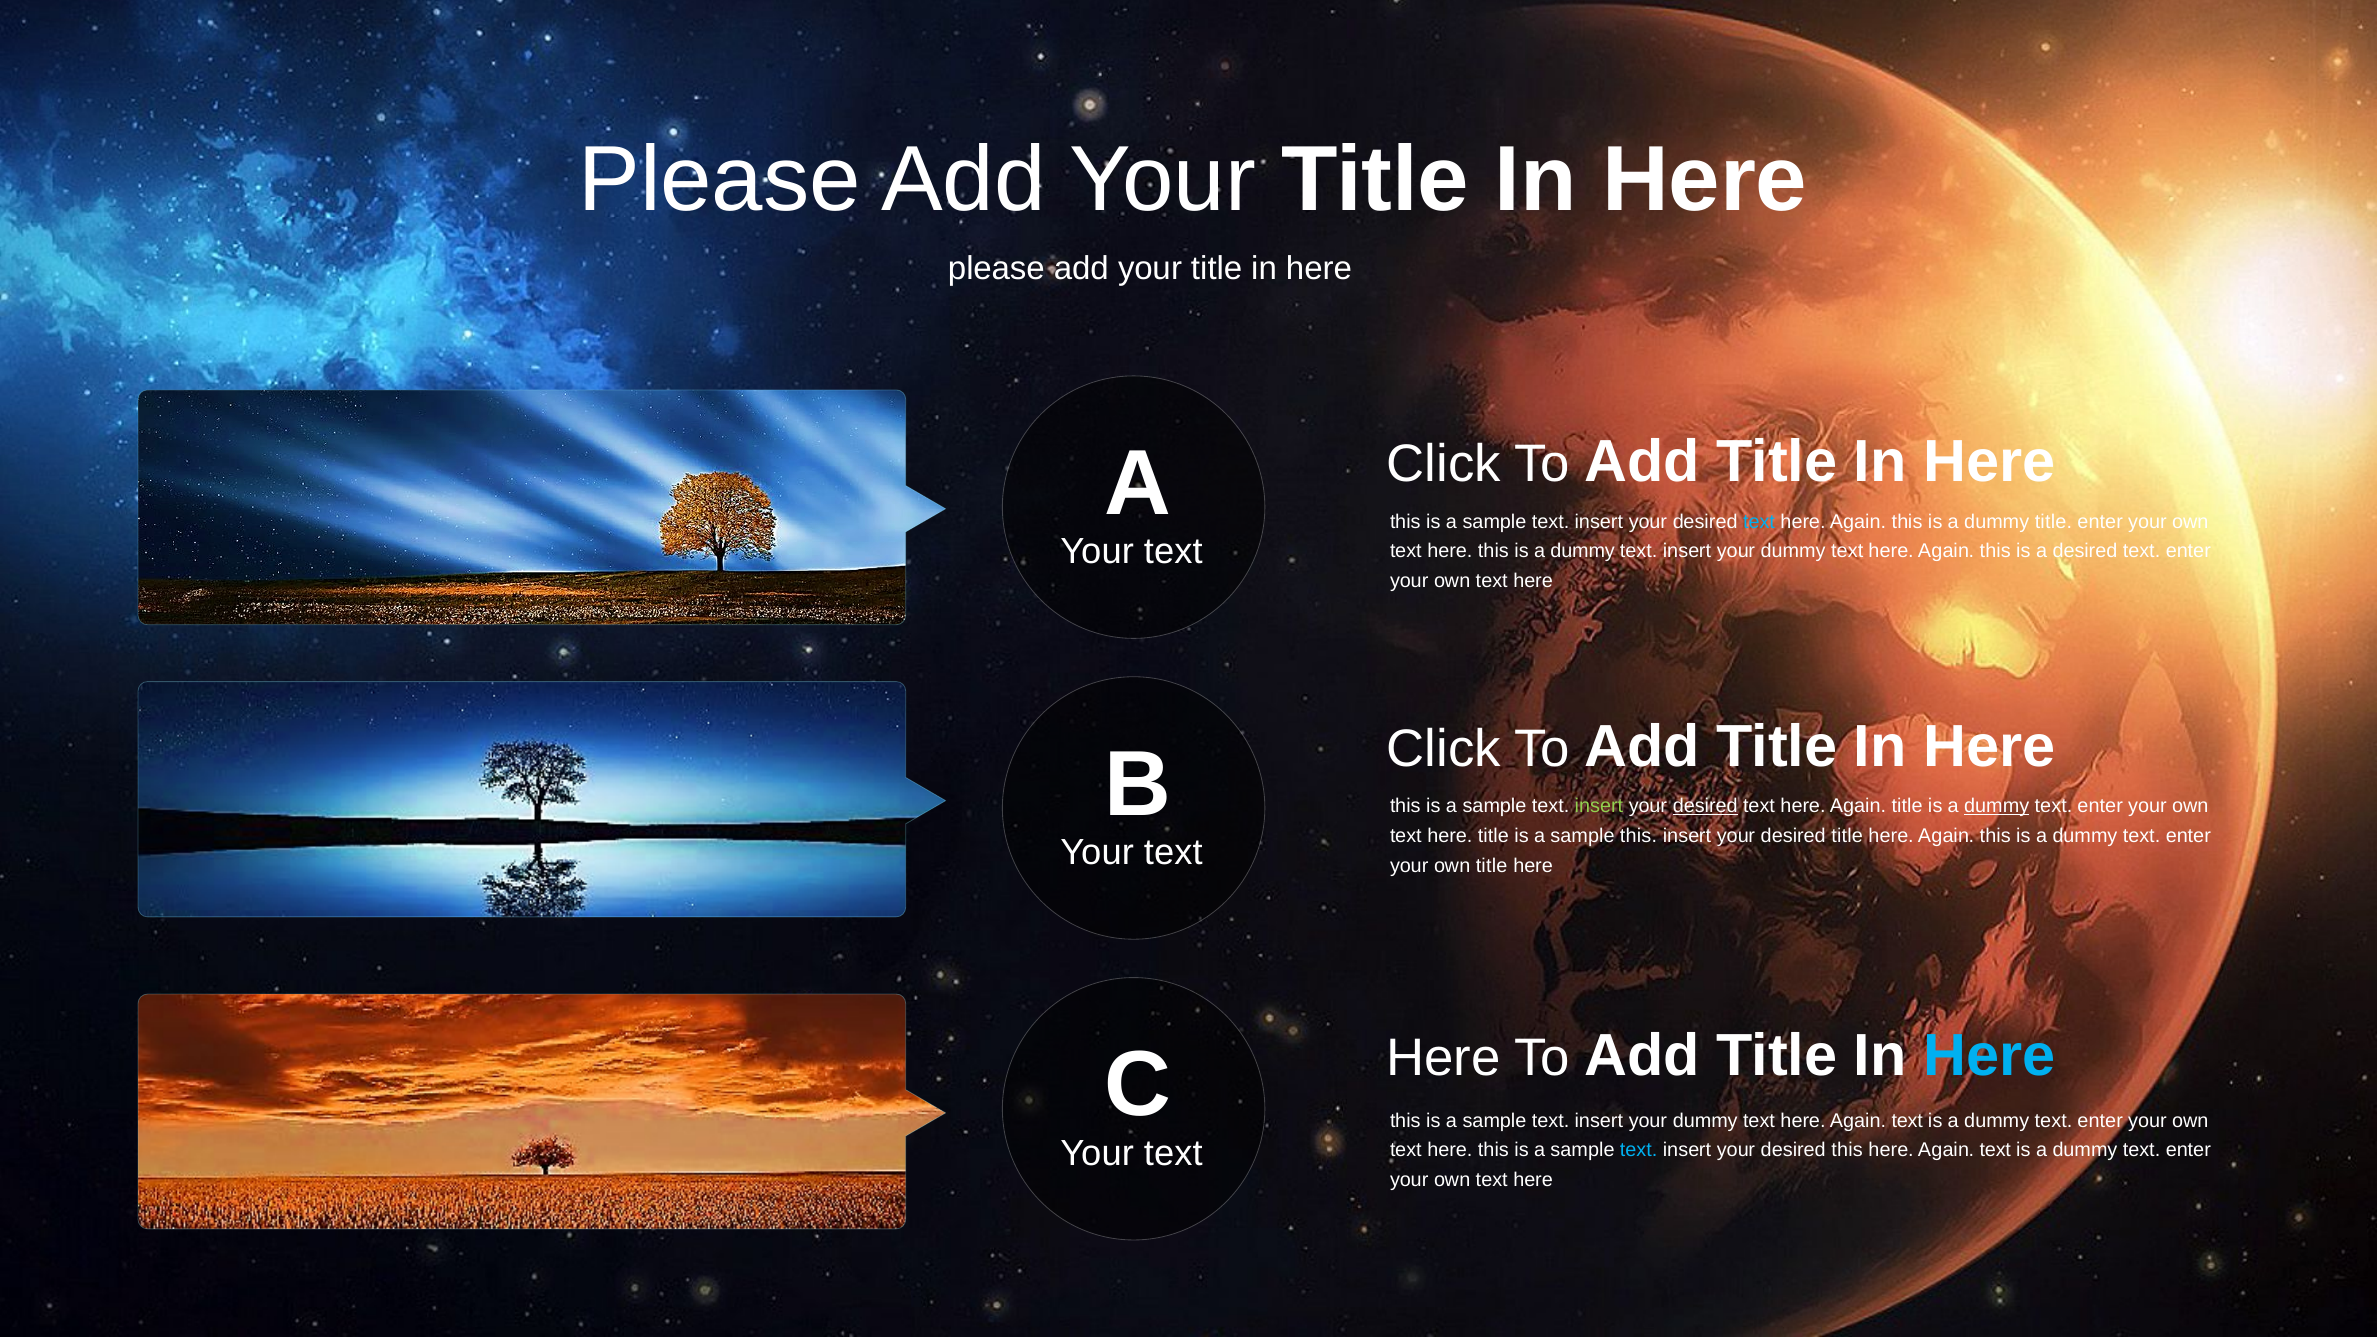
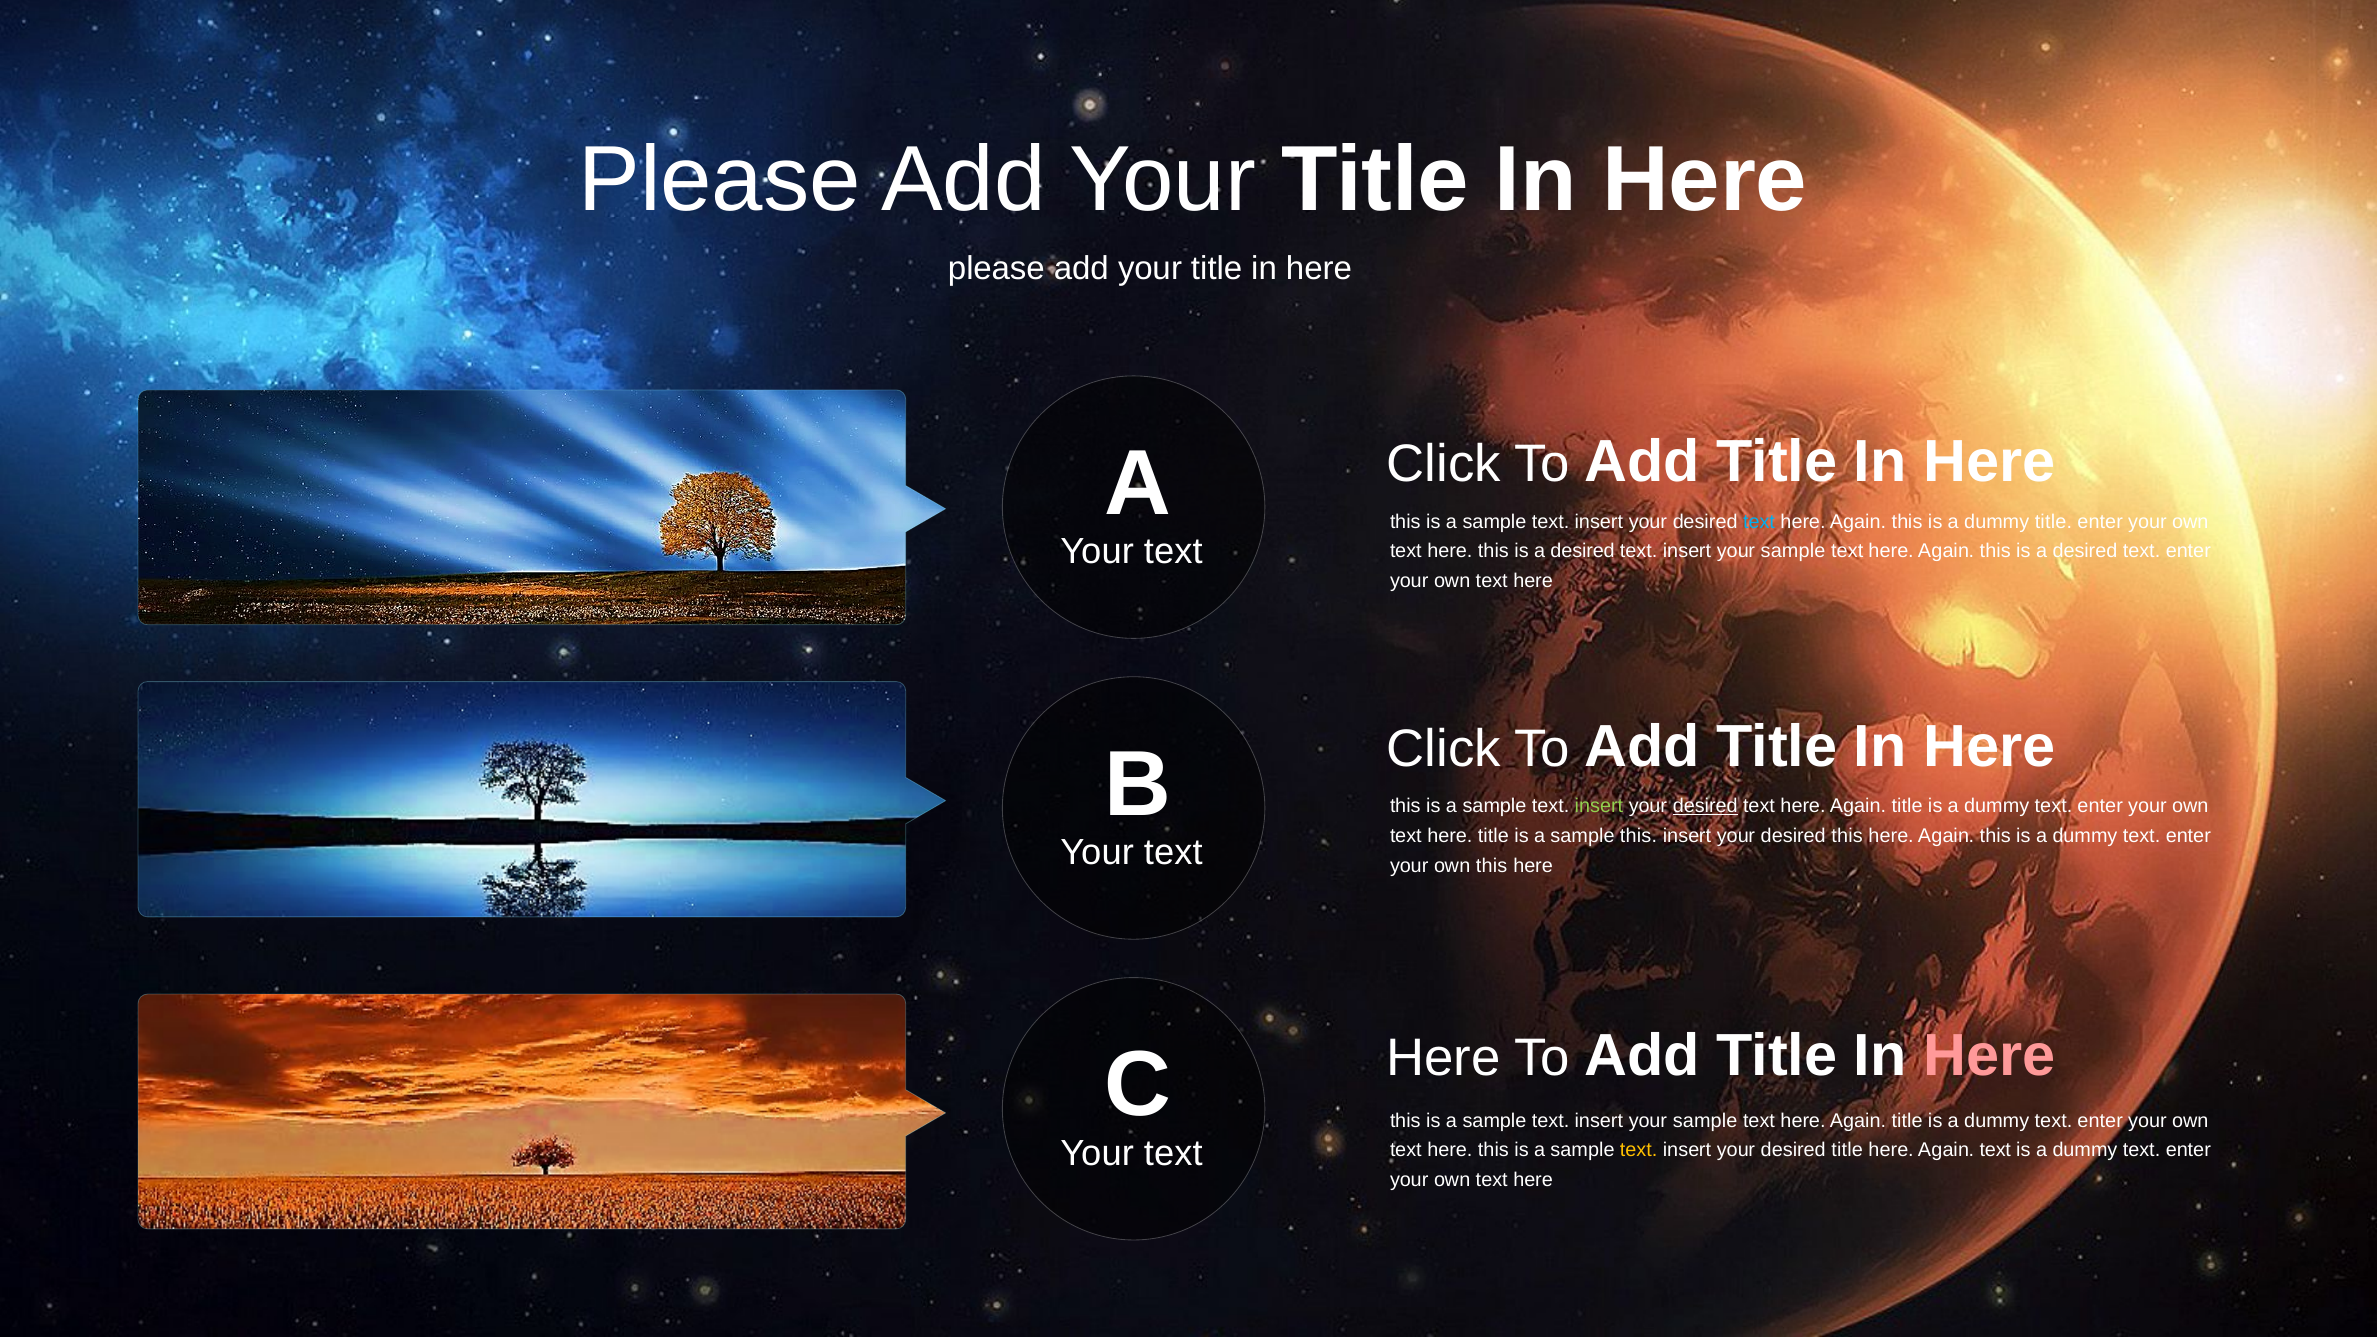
dummy: dummy -> desired (1583, 551)
dummy: dummy -> sample (1793, 551)
dummy underline: present -> none (1997, 806)
desired title: title -> this (1847, 836)
own title: title -> this (1492, 866)
Here colour: light blue -> pink (1989, 1056)
dummy: dummy -> sample (1705, 1121)
text: text -> title (1907, 1121)
text colour: light blue -> yellow (1639, 1150)
desired this: this -> title (1847, 1150)
